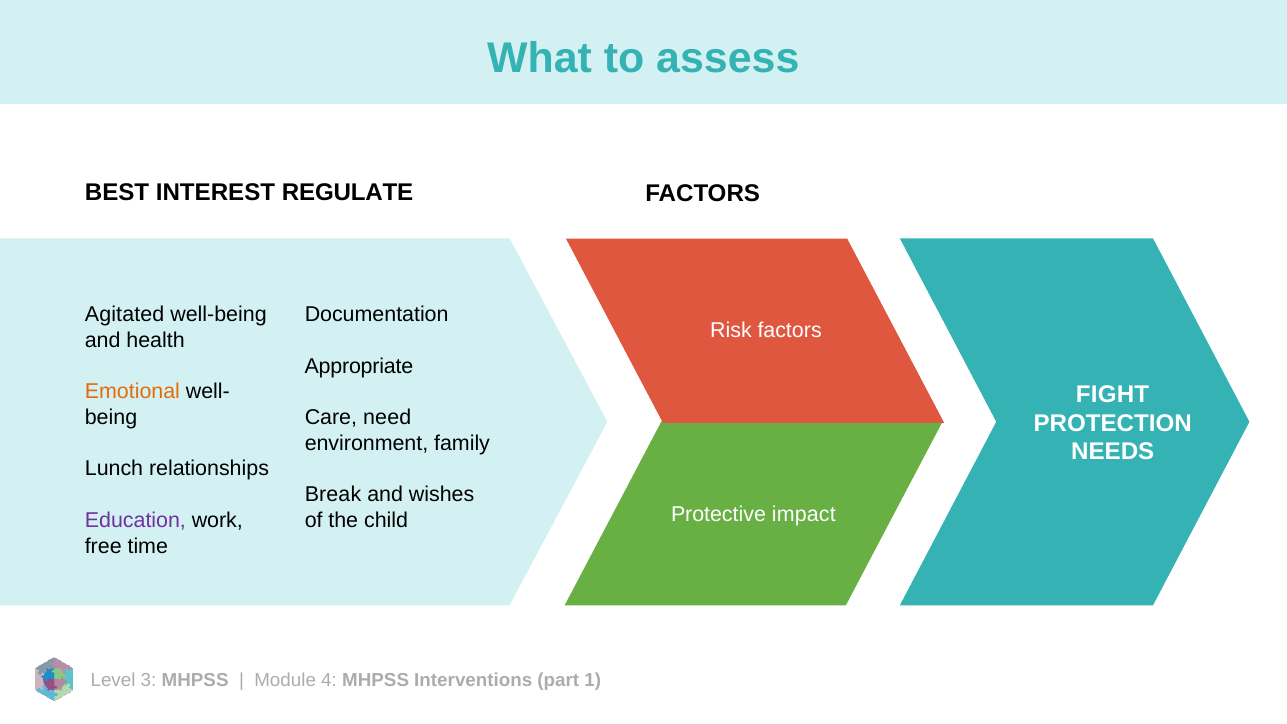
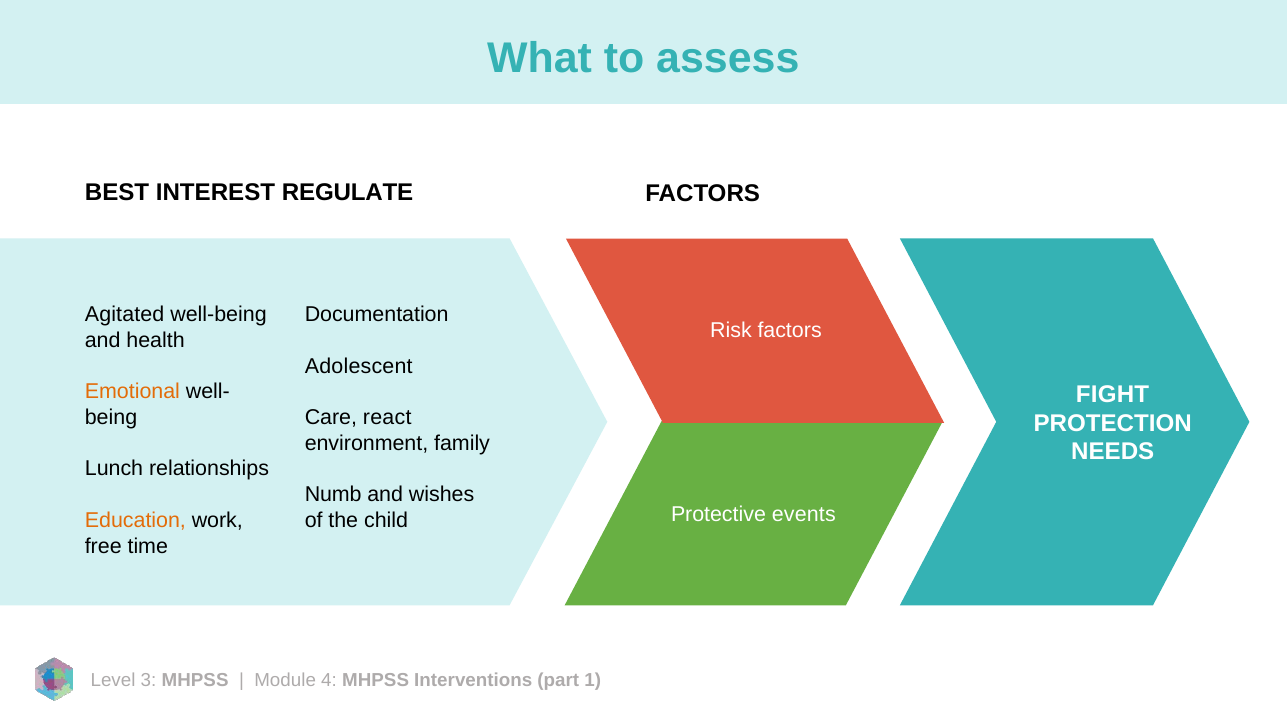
Appropriate: Appropriate -> Adolescent (359, 366)
need: need -> react (387, 417)
Break: Break -> Numb (333, 495)
Education colour: purple -> orange (135, 520)
impact: impact -> events (804, 515)
